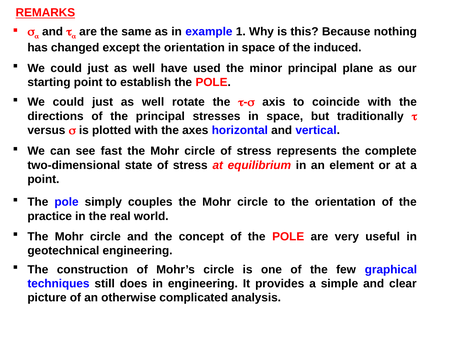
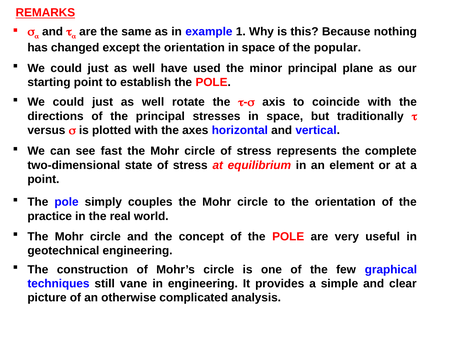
induced: induced -> popular (337, 48)
does: does -> vane (134, 284)
